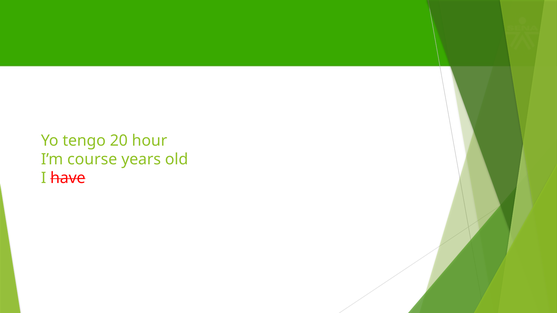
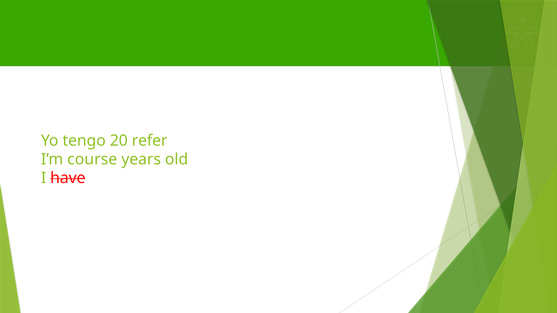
hour: hour -> refer (150, 141)
